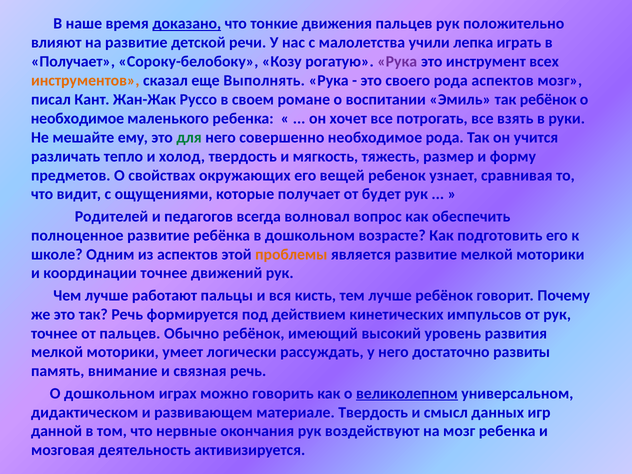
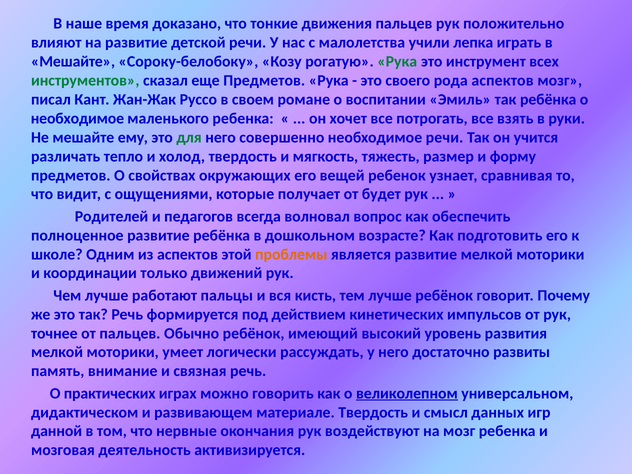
доказано underline: present -> none (187, 24)
Получает: Получает -> Мешайте (73, 62)
Рука colour: purple -> green (397, 62)
инструментов colour: orange -> green (85, 81)
еще Выполнять: Выполнять -> Предметов (264, 81)
так ребёнок: ребёнок -> ребёнка (548, 99)
необходимое рода: рода -> речи (445, 137)
координации точнее: точнее -> только (164, 273)
О дошкольном: дошкольном -> практических (110, 393)
